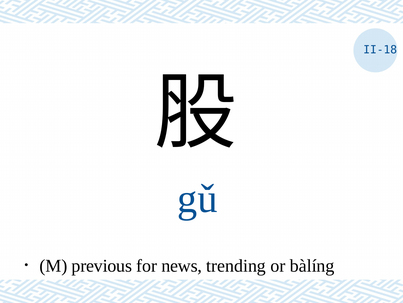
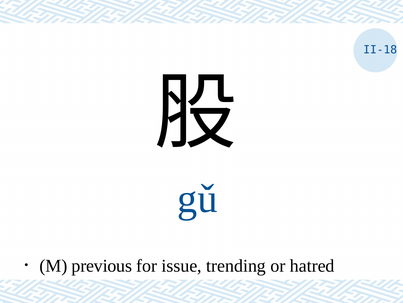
news: news -> issue (182, 265)
bàlíng: bàlíng -> hatred (312, 265)
